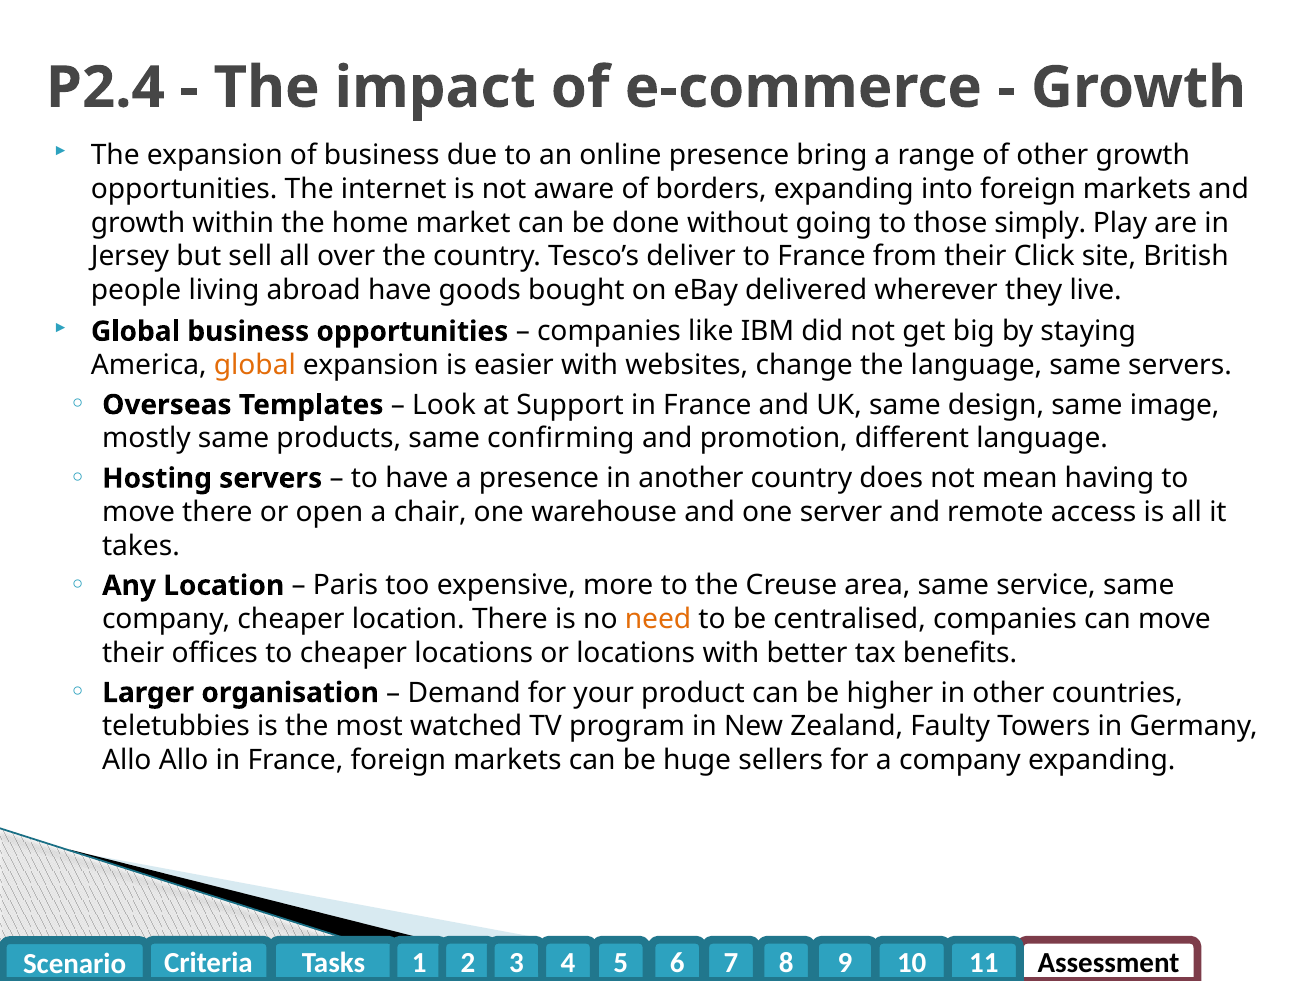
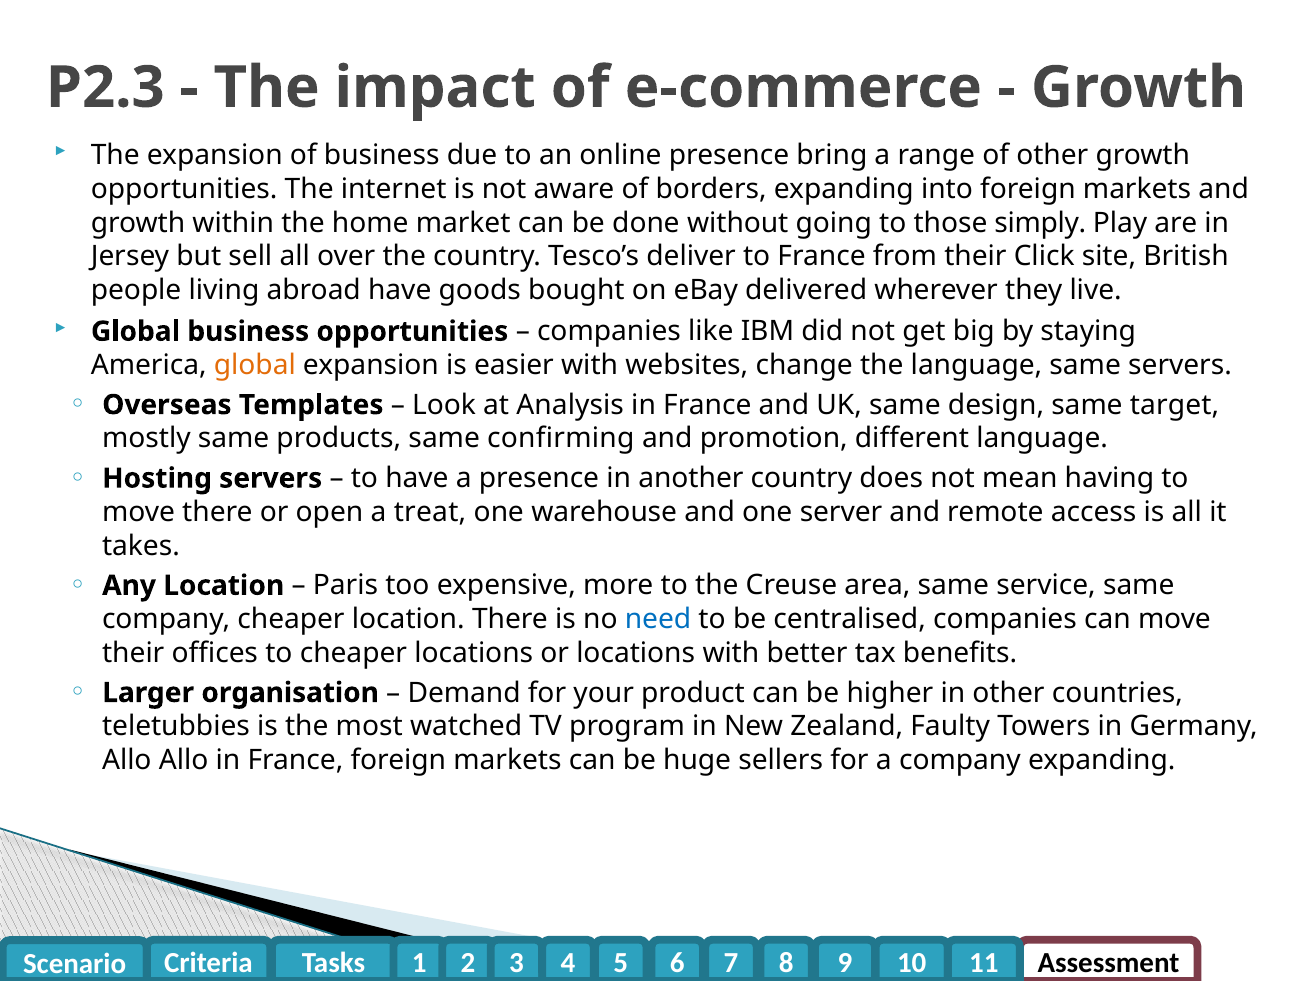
P2.4: P2.4 -> P2.3 (105, 88)
Support: Support -> Analysis (570, 405)
image: image -> target (1175, 405)
chair: chair -> treat (430, 512)
need colour: orange -> blue (658, 619)
